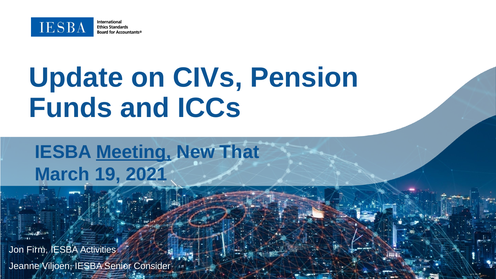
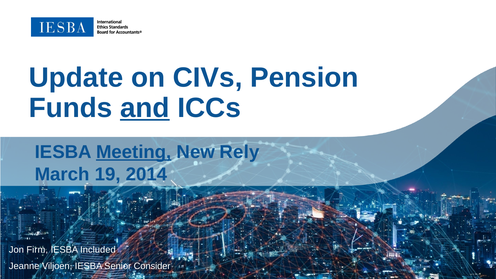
and underline: none -> present (145, 108)
That: That -> Rely (240, 152)
2021: 2021 -> 2014 (146, 174)
Activities: Activities -> Included (98, 250)
